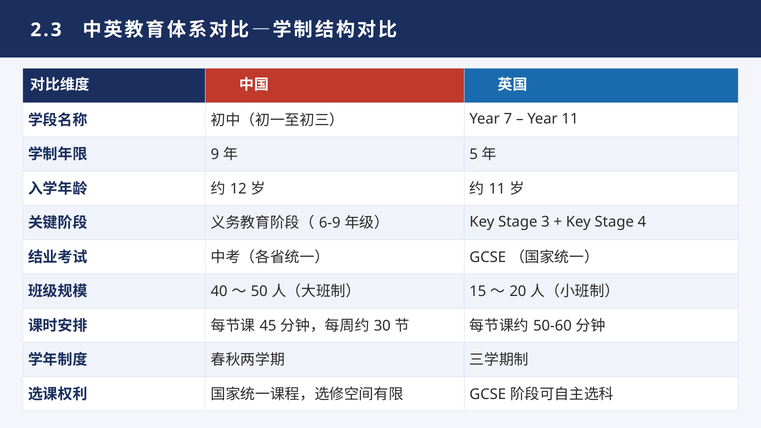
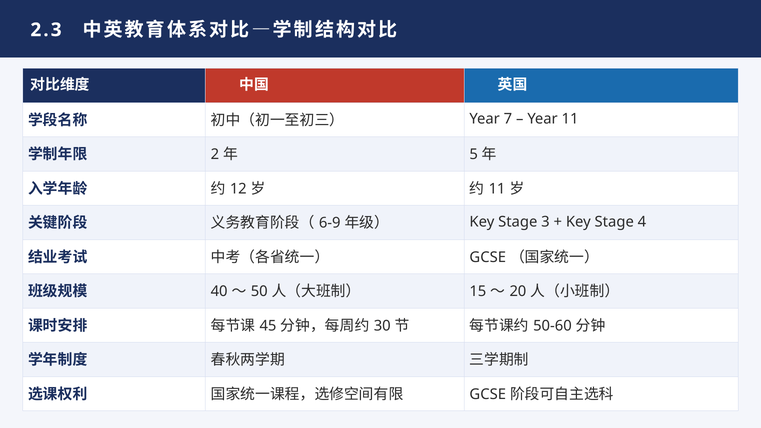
9: 9 -> 2 (215, 155)
